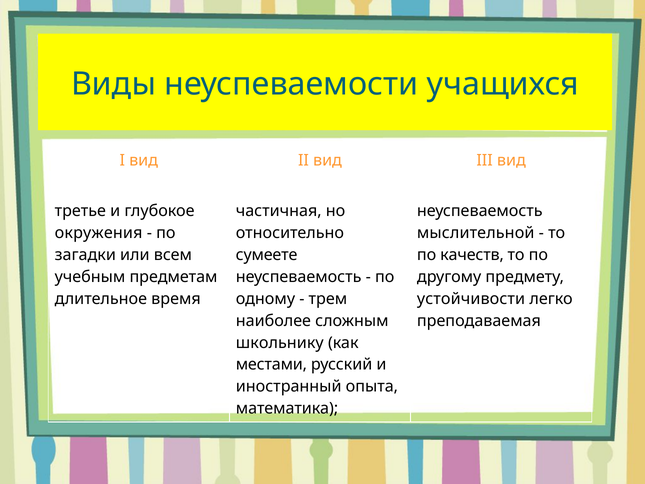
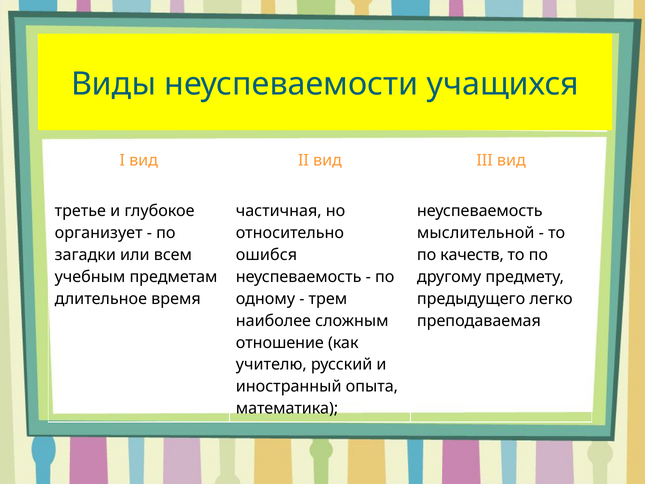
окружения: окружения -> организует (99, 233)
сумеете: сумеете -> ошибся (266, 255)
устойчивости: устойчивости -> предыдущего (471, 299)
школьнику: школьнику -> отношение (280, 343)
местами: местами -> учителю (271, 364)
